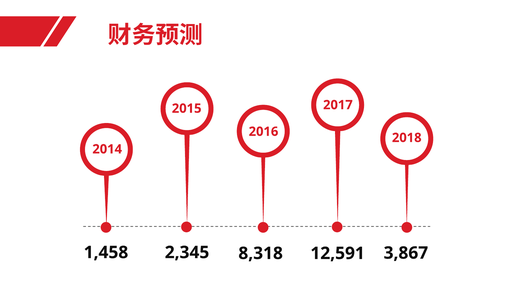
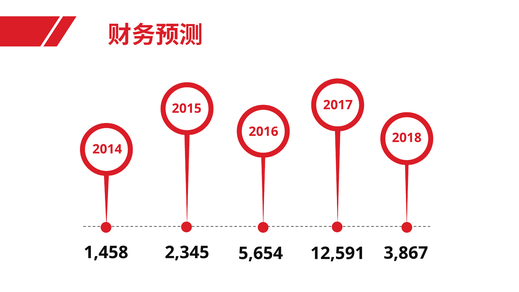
8,318: 8,318 -> 5,654 (261, 253)
